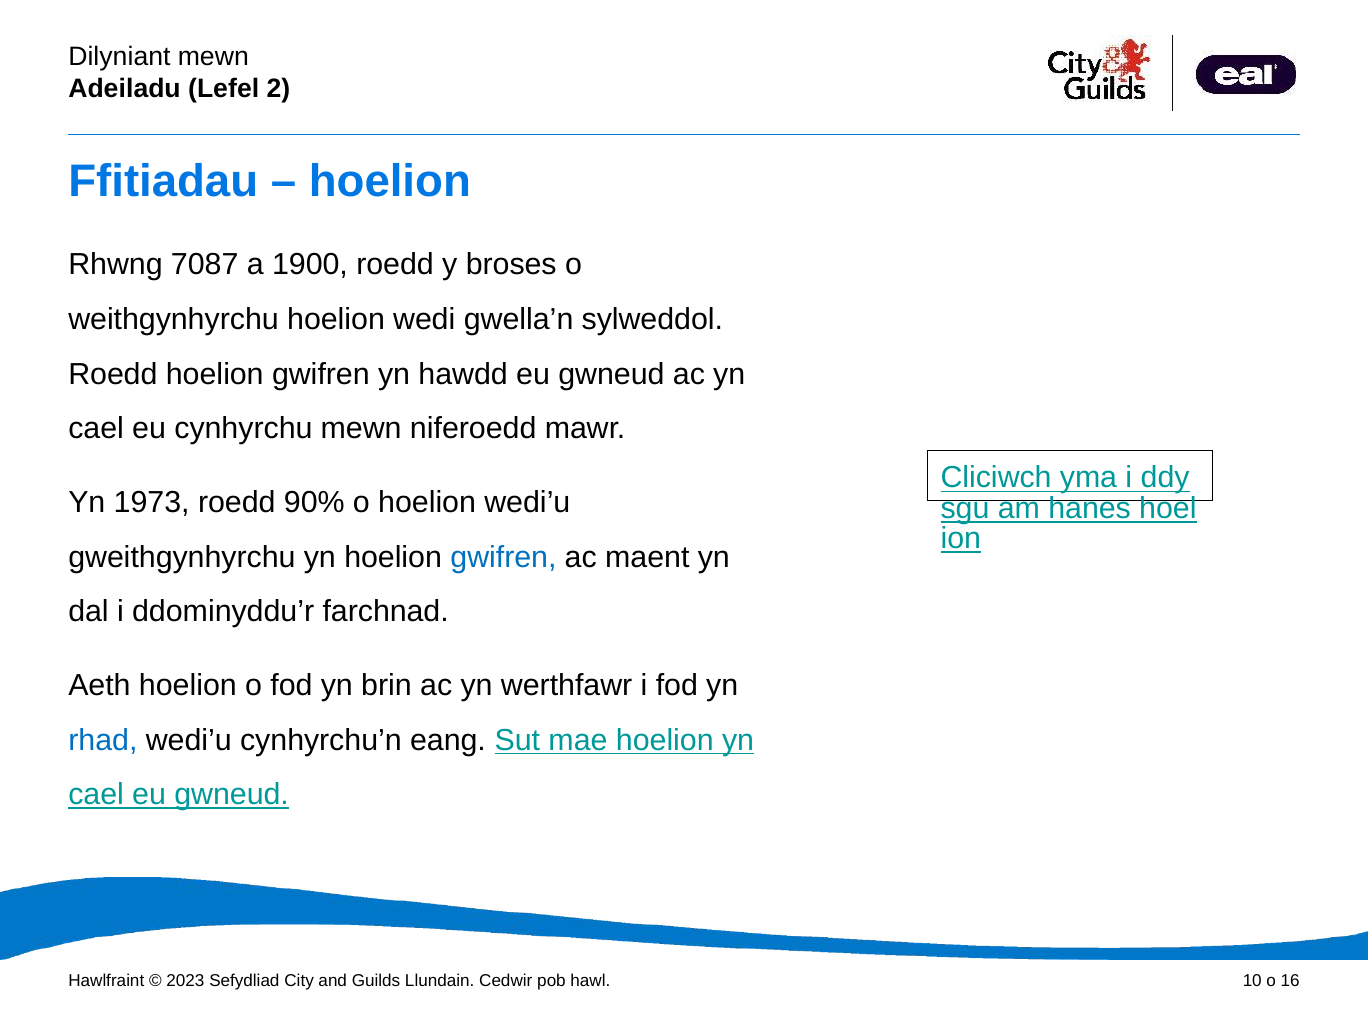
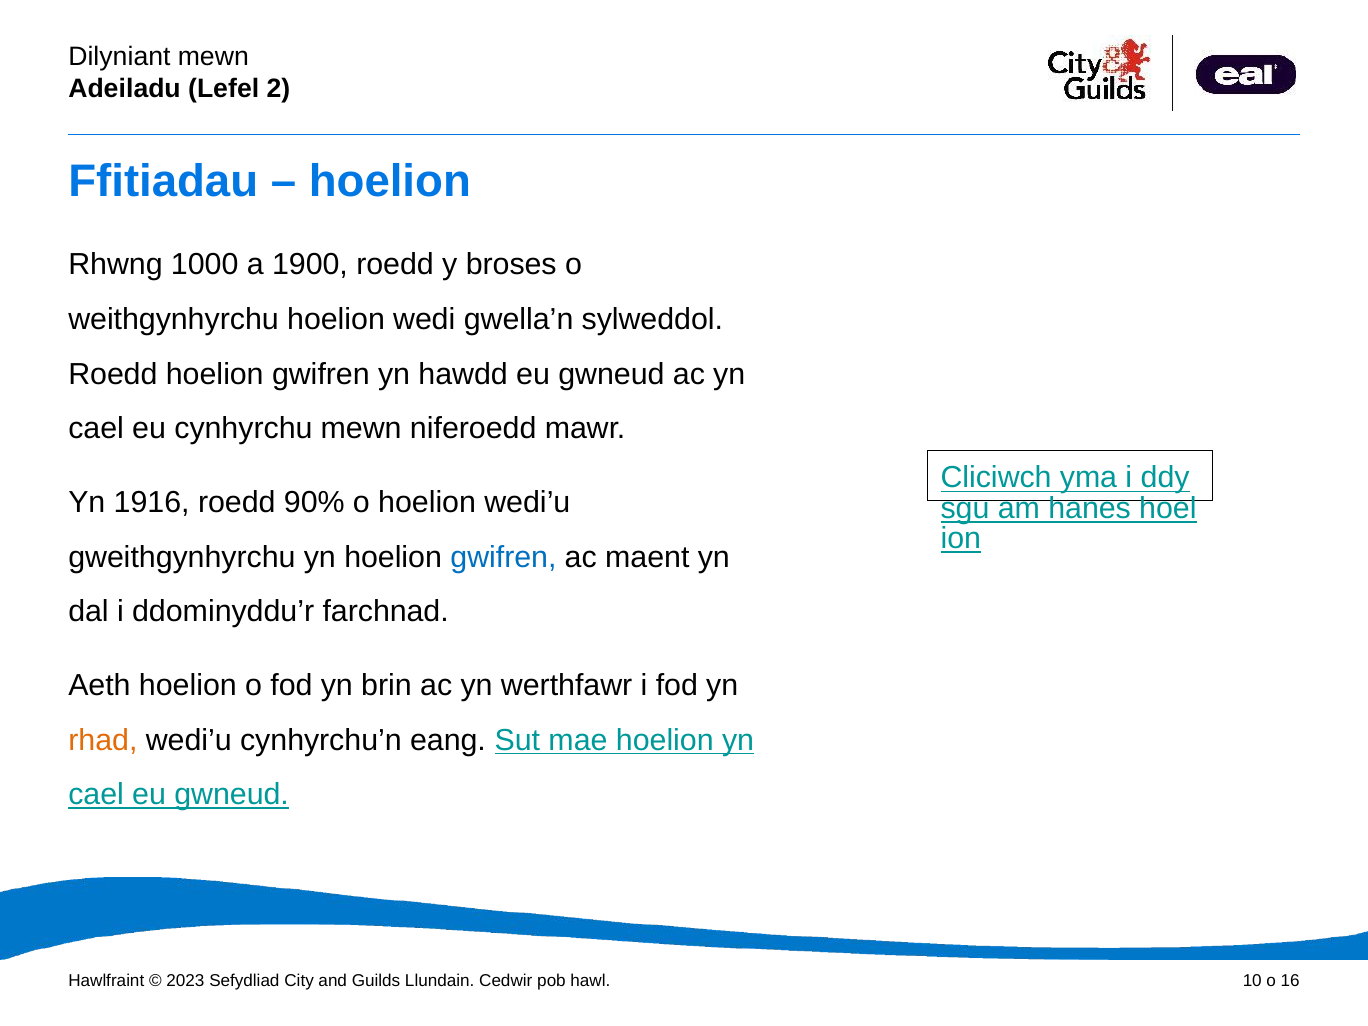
7087: 7087 -> 1000 (205, 265)
1973: 1973 -> 1916 (152, 502)
rhad colour: blue -> orange (103, 740)
